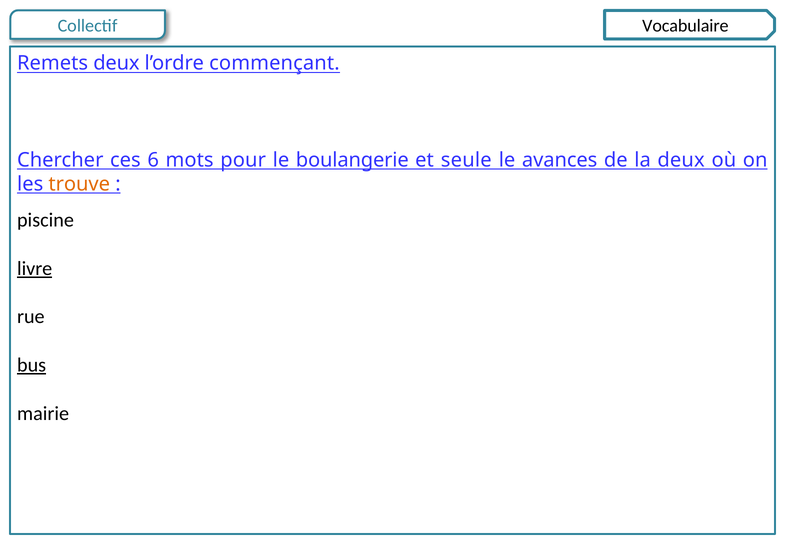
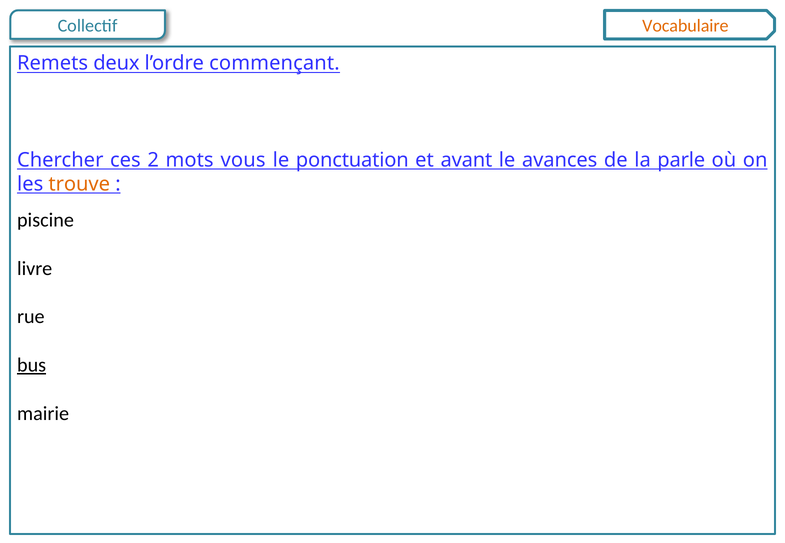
Vocabulaire colour: black -> orange (685, 26)
6: 6 -> 2 (153, 160)
pour: pour -> vous (243, 160)
boulangerie: boulangerie -> ponctuation (352, 160)
seule: seule -> avant (466, 160)
la deux: deux -> parle (681, 160)
livre underline: present -> none (35, 269)
